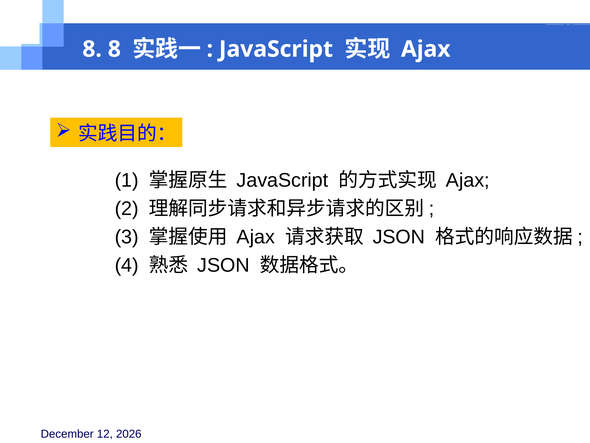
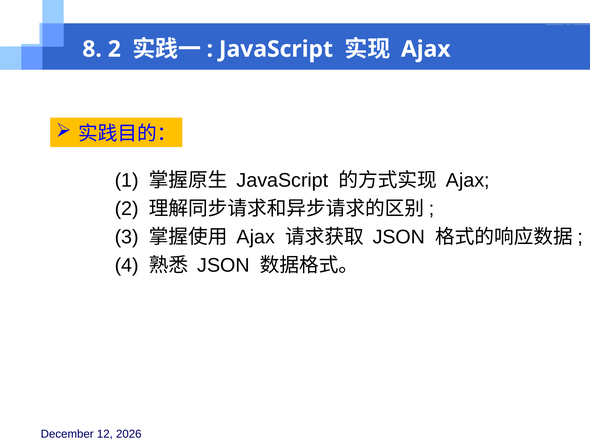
8 8: 8 -> 2 (114, 49)
